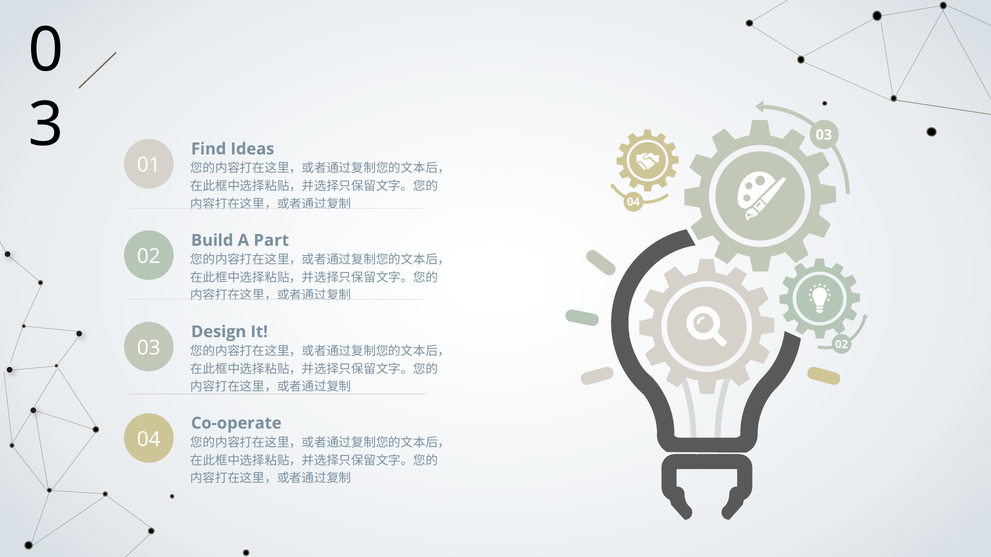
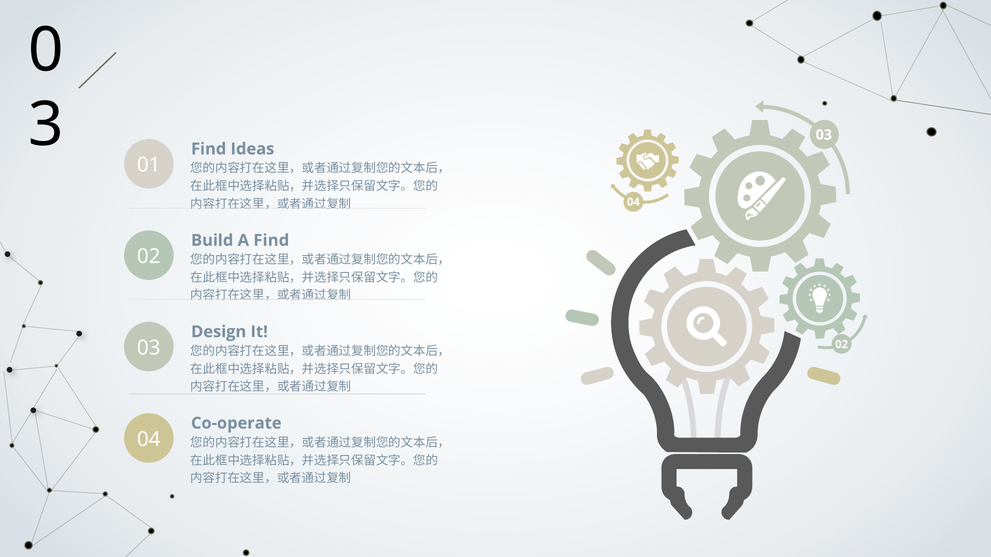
A Part: Part -> Find (271, 241)
